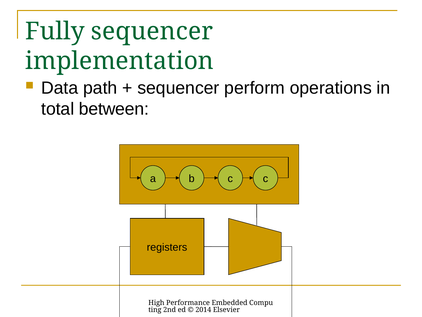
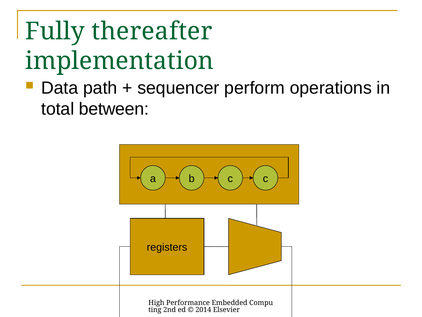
Fully sequencer: sequencer -> thereafter (152, 31)
